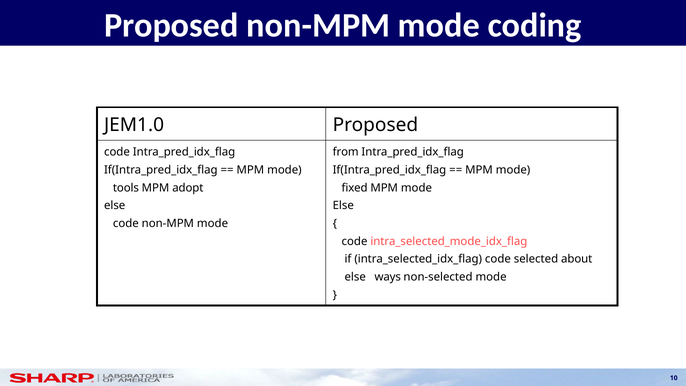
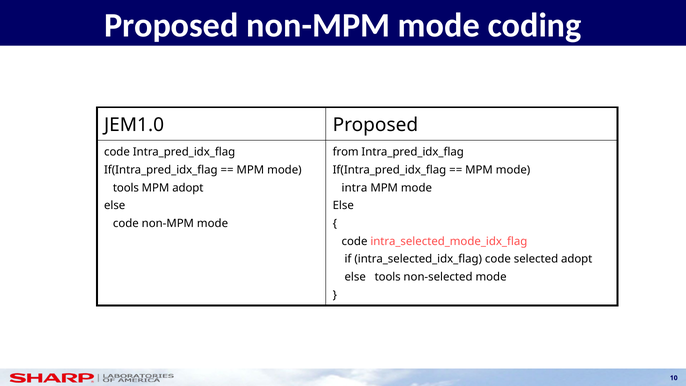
fixed: fixed -> intra (354, 188)
selected about: about -> adopt (577, 259)
else ways: ways -> tools (388, 277)
